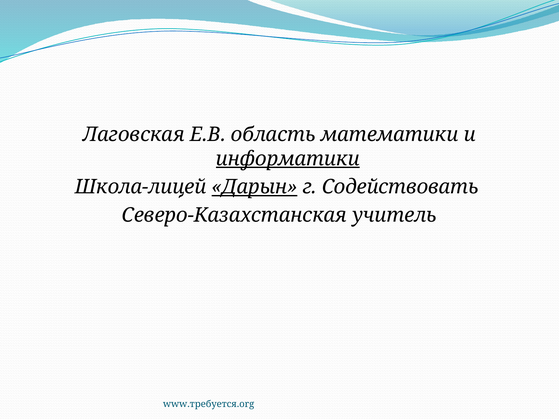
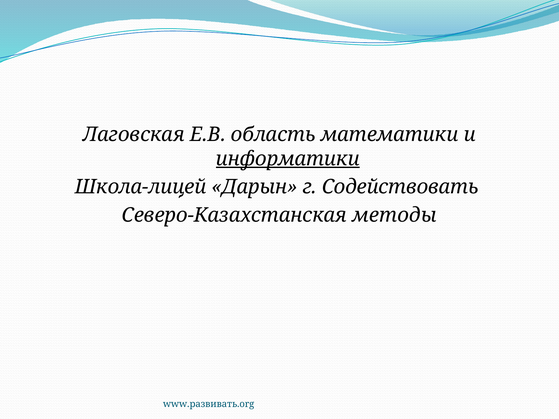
Дарын underline: present -> none (255, 187)
учитель: учитель -> методы (394, 215)
www.требуется.org: www.требуется.org -> www.развивать.org (209, 404)
